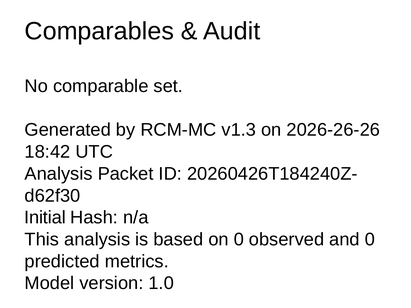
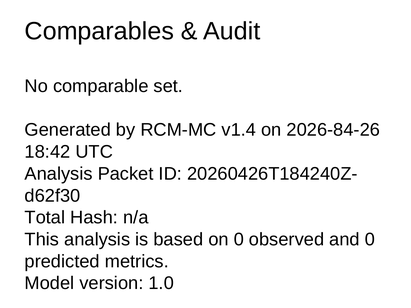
v1.3: v1.3 -> v1.4 (239, 130)
2026-26-26: 2026-26-26 -> 2026-84-26 (333, 130)
Initial: Initial -> Total (45, 218)
